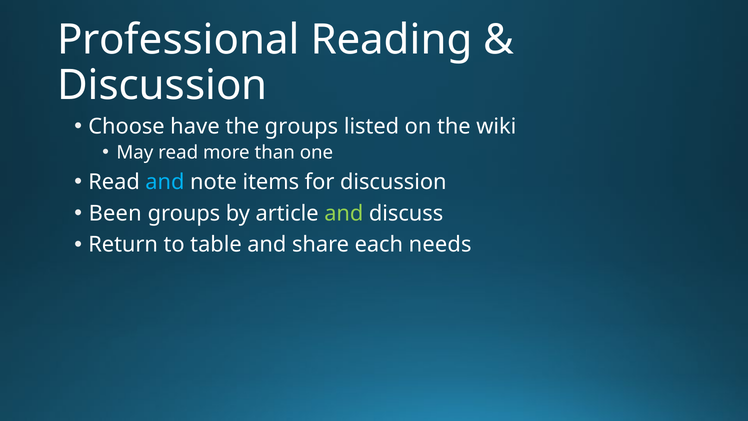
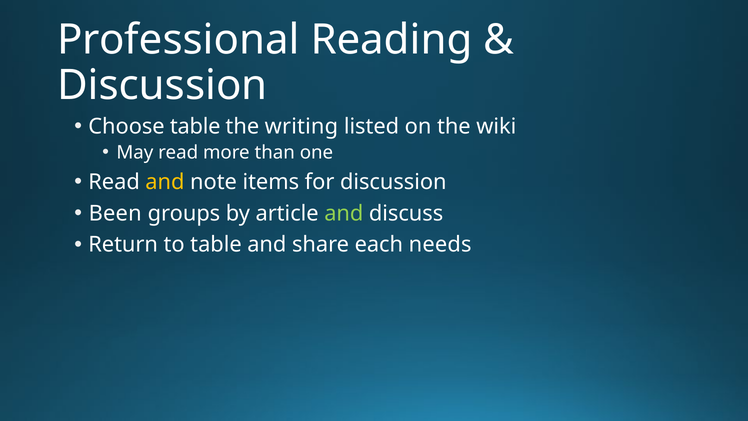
Choose have: have -> table (195, 126)
the groups: groups -> writing (301, 126)
and colour: light blue -> yellow (165, 182)
